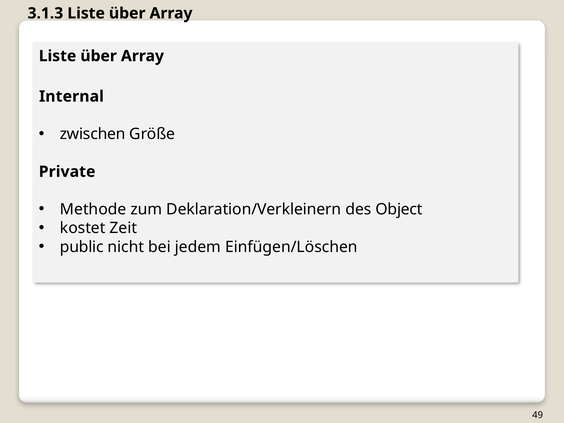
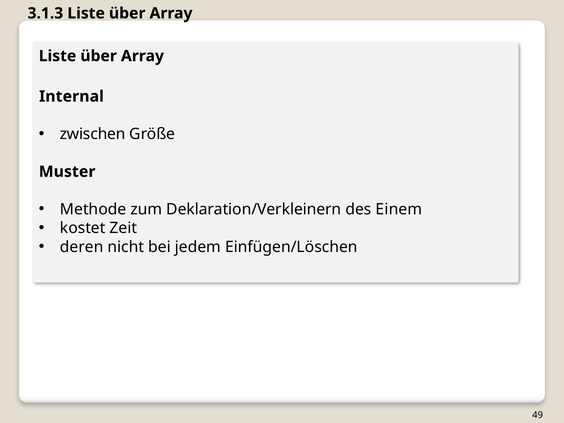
Private: Private -> Muster (67, 172)
Object: Object -> Einem (399, 209)
public: public -> deren (82, 247)
